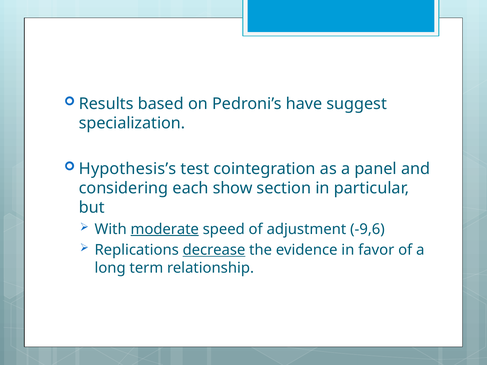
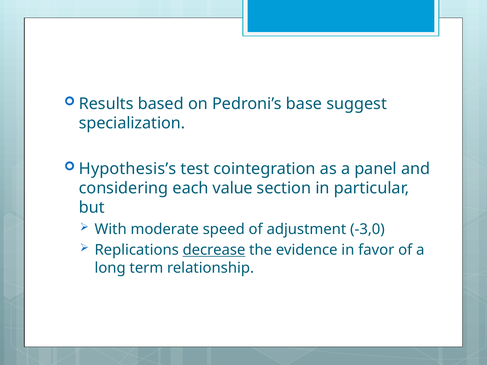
have: have -> base (304, 104)
show: show -> value (233, 188)
moderate underline: present -> none (165, 229)
-9,6: -9,6 -> -3,0 (367, 229)
